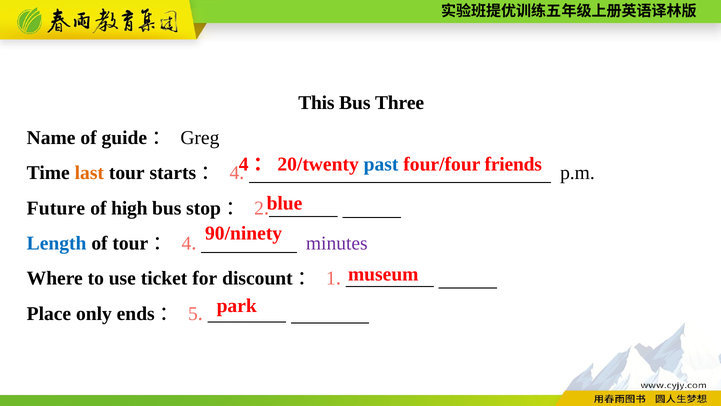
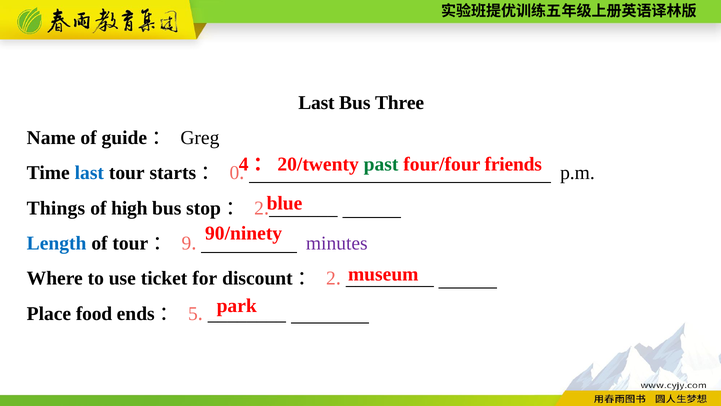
This: This -> Last (316, 103)
past colour: blue -> green (381, 164)
last colour: orange -> blue (89, 173)
starts： 4: 4 -> 0 (234, 173)
Future: Future -> Things (56, 208)
tour： 4: 4 -> 9 (186, 243)
discount： 1: 1 -> 2 (331, 278)
only: only -> food (94, 313)
